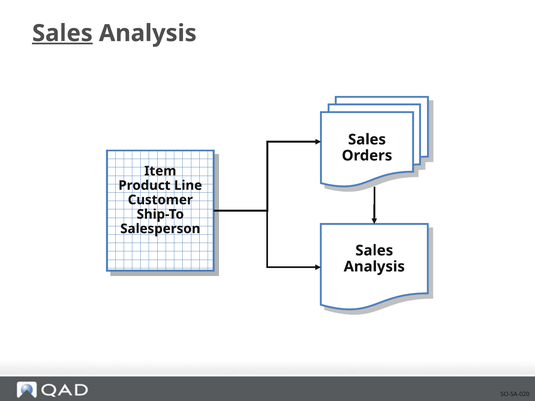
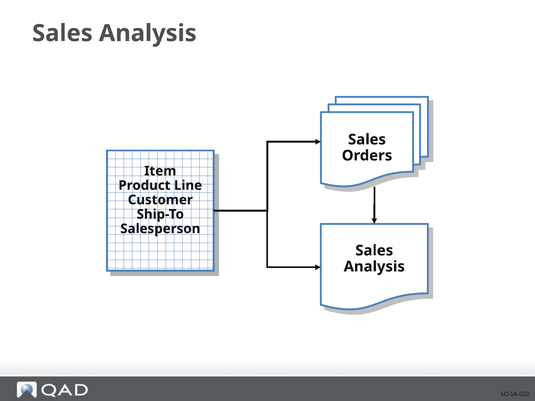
Sales underline: present -> none (62, 33)
